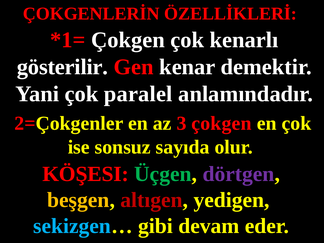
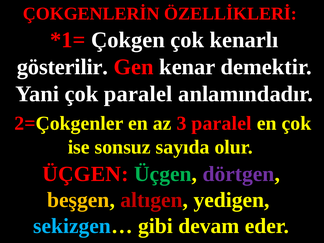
3 çokgen: çokgen -> paralel (222, 123)
KÖŞESI: KÖŞESI -> ÜÇGEN (85, 174)
